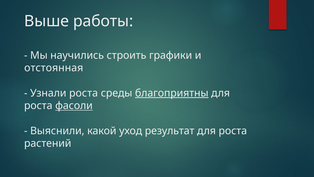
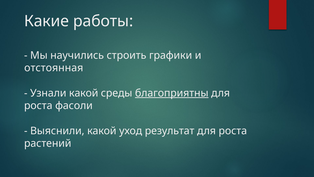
Выше: Выше -> Какие (47, 21)
Узнали роста: роста -> какой (84, 93)
фасоли underline: present -> none (74, 106)
